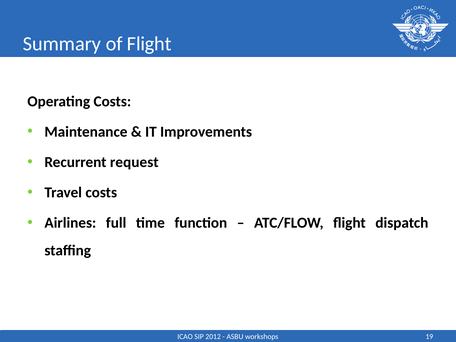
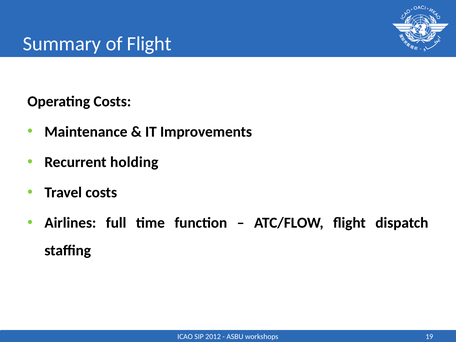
request: request -> holding (134, 162)
